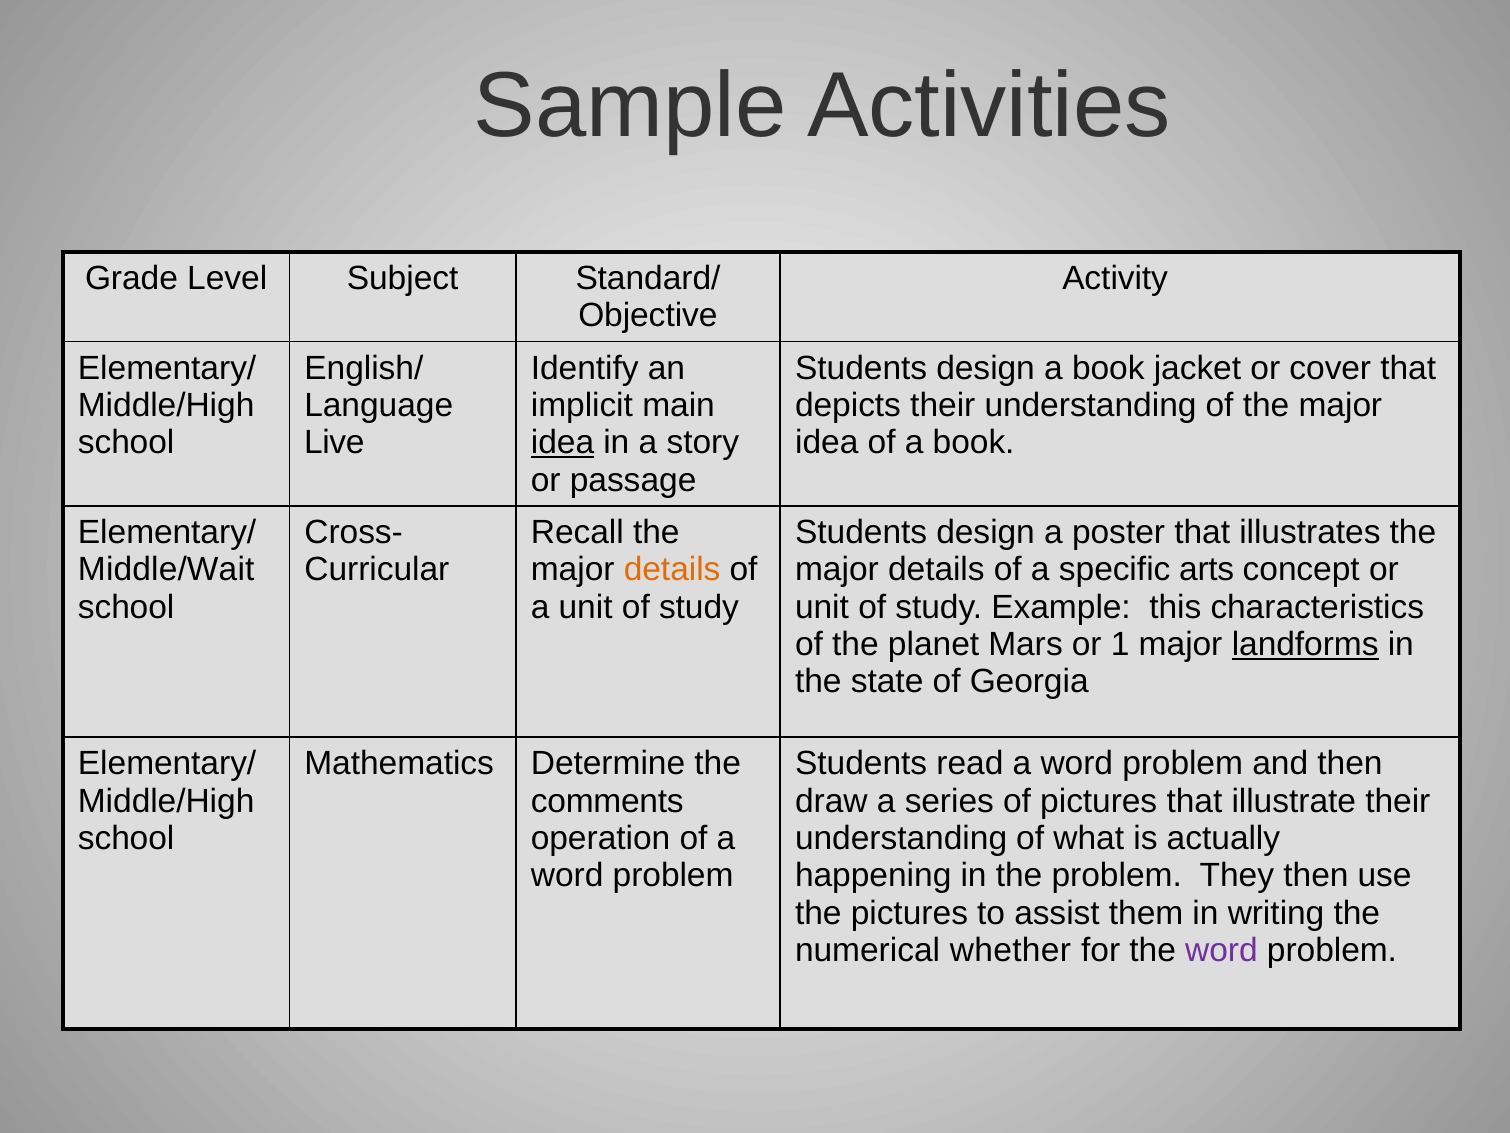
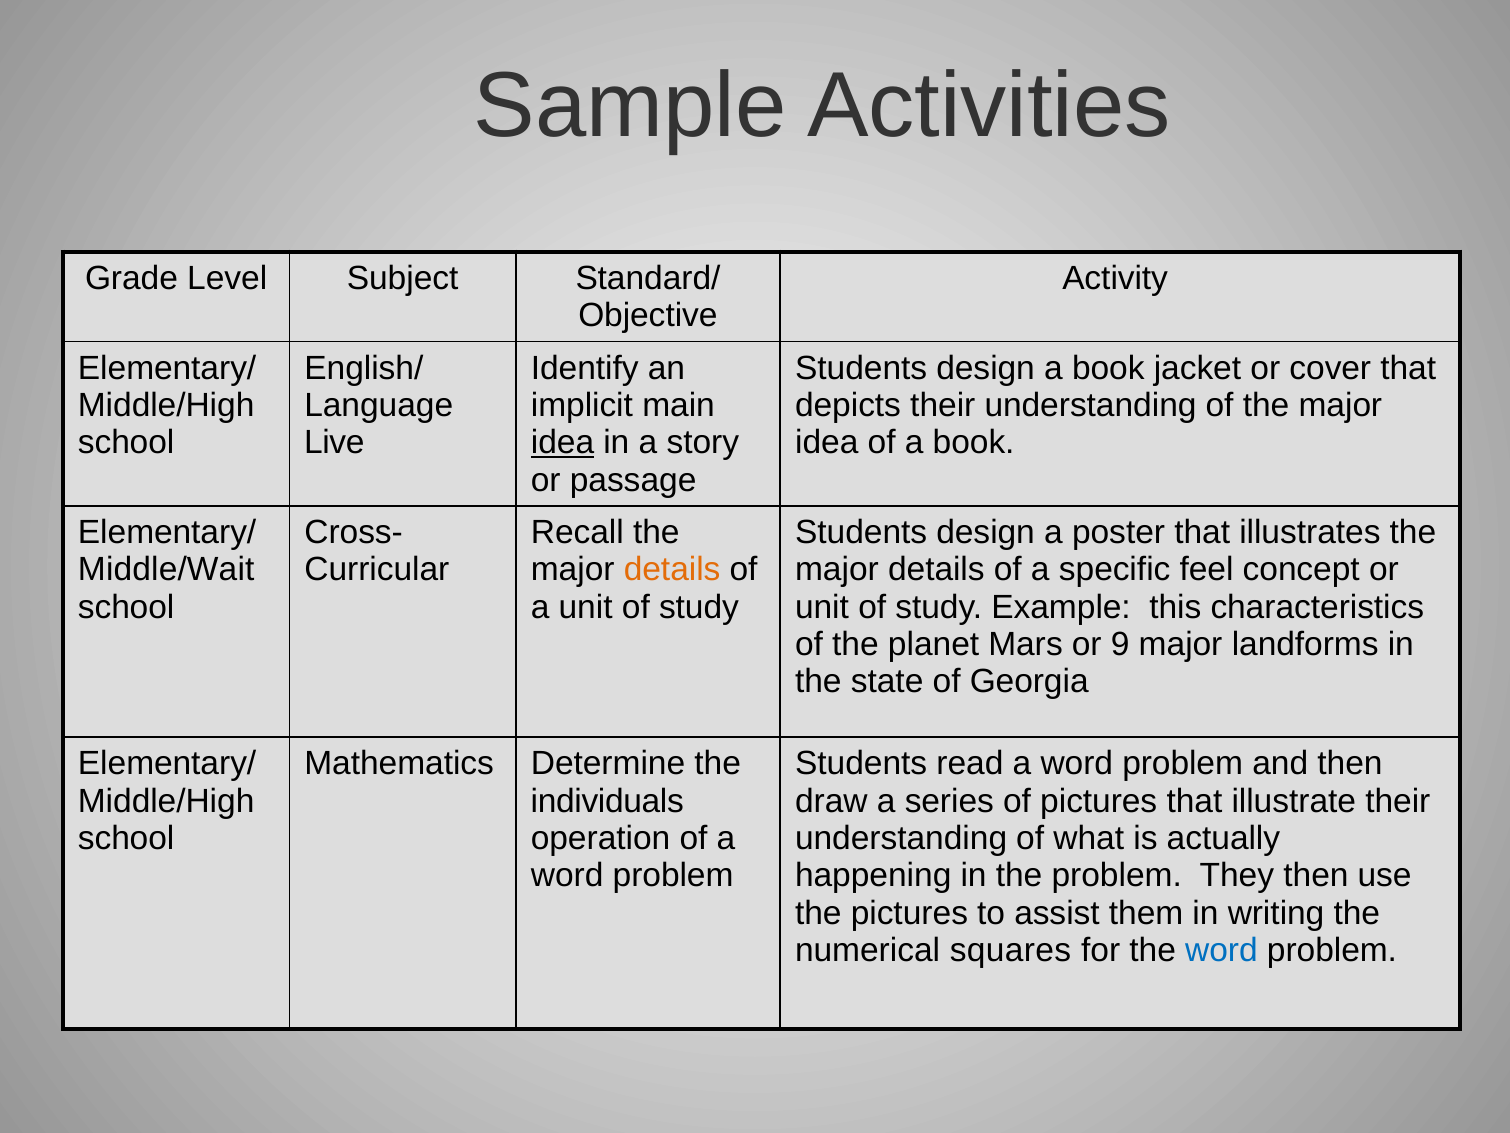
arts: arts -> feel (1207, 570)
1: 1 -> 9 (1120, 644)
landforms underline: present -> none (1305, 644)
comments: comments -> individuals (607, 801)
whether: whether -> squares (1010, 950)
word colour: purple -> blue (1221, 950)
